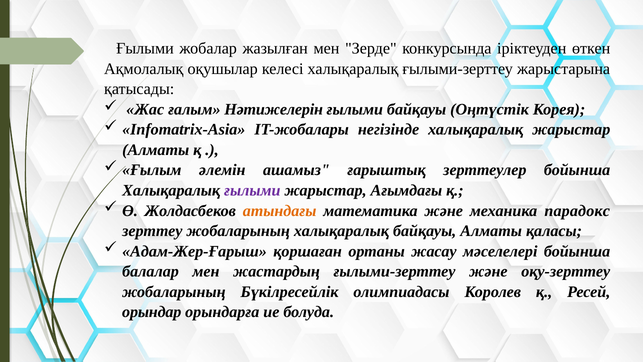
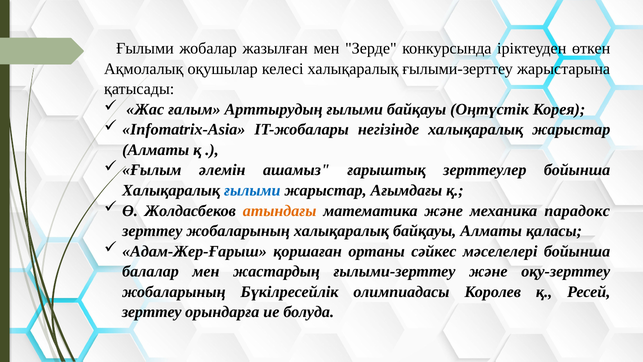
Нәтижелерін: Нәтижелерін -> Арттырудың (274, 109)
ғылыми colour: purple -> blue (252, 190)
жасау: жасау -> сәйкес (434, 251)
орындар: орындар -> зерттеу (152, 312)
